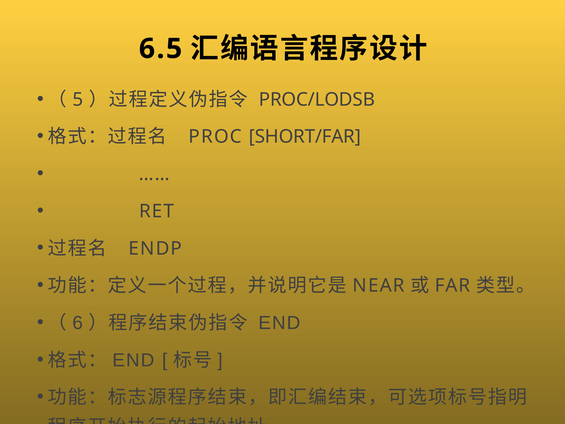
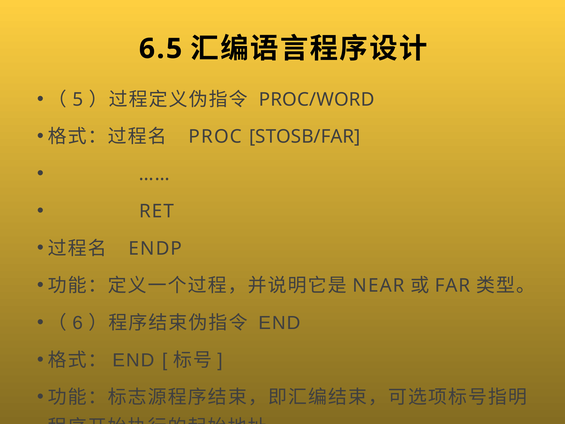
PROC/LODSB: PROC/LODSB -> PROC/WORD (317, 99)
SHORT/FAR: SHORT/FAR -> STOSB/FAR (305, 137)
